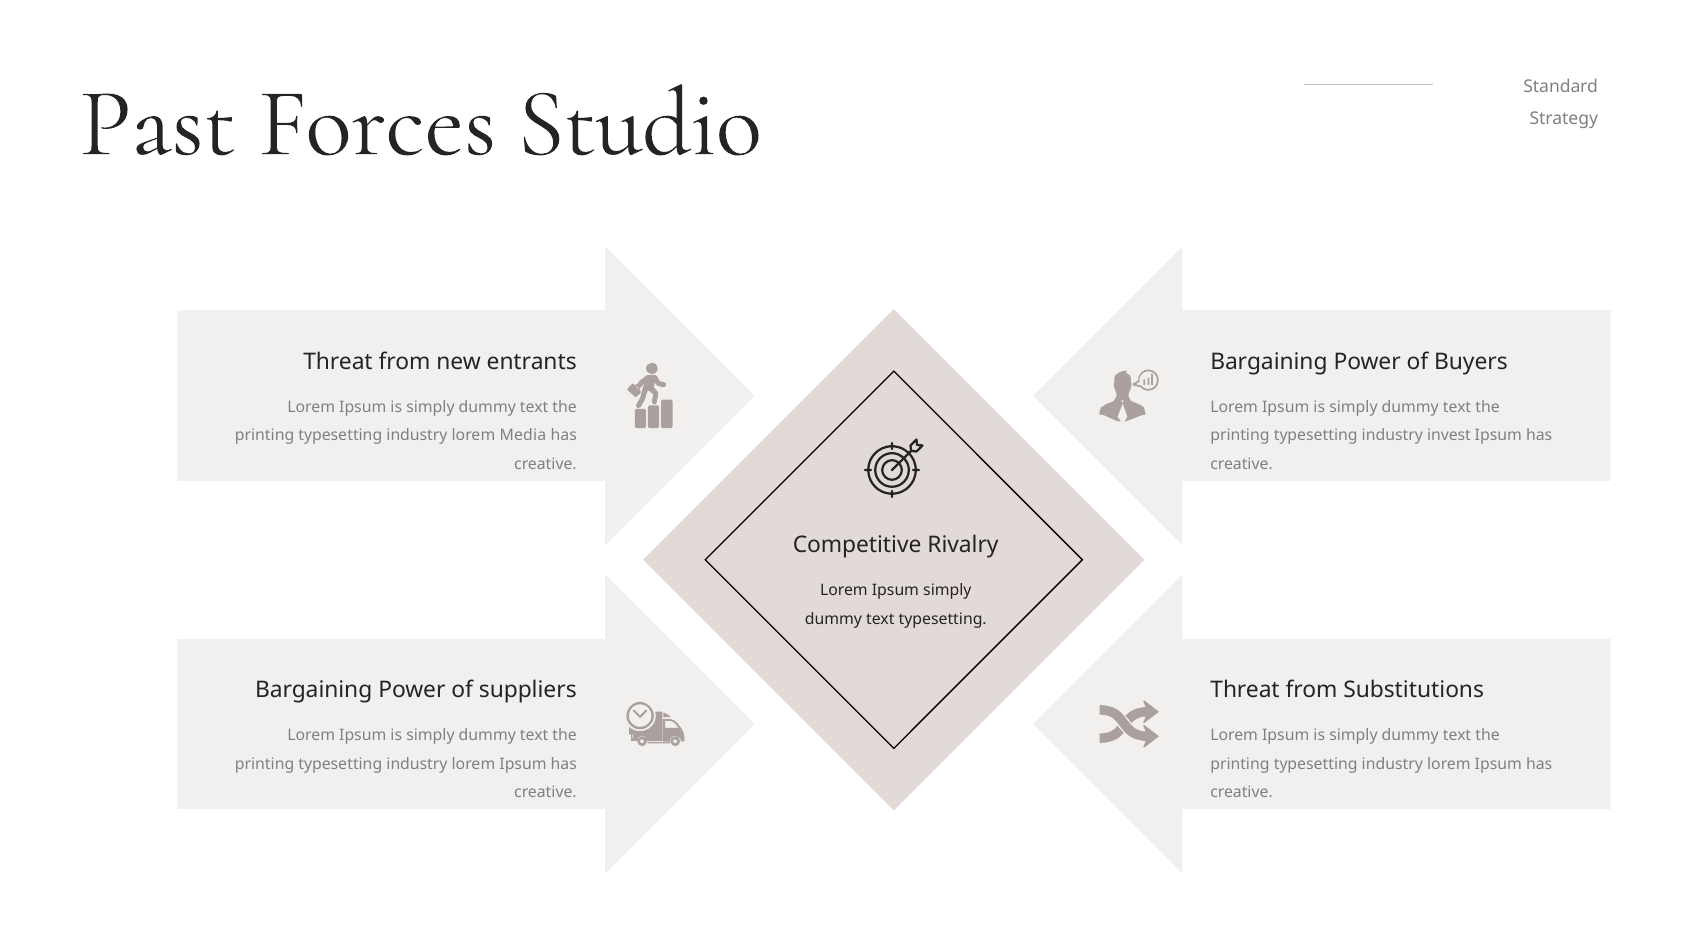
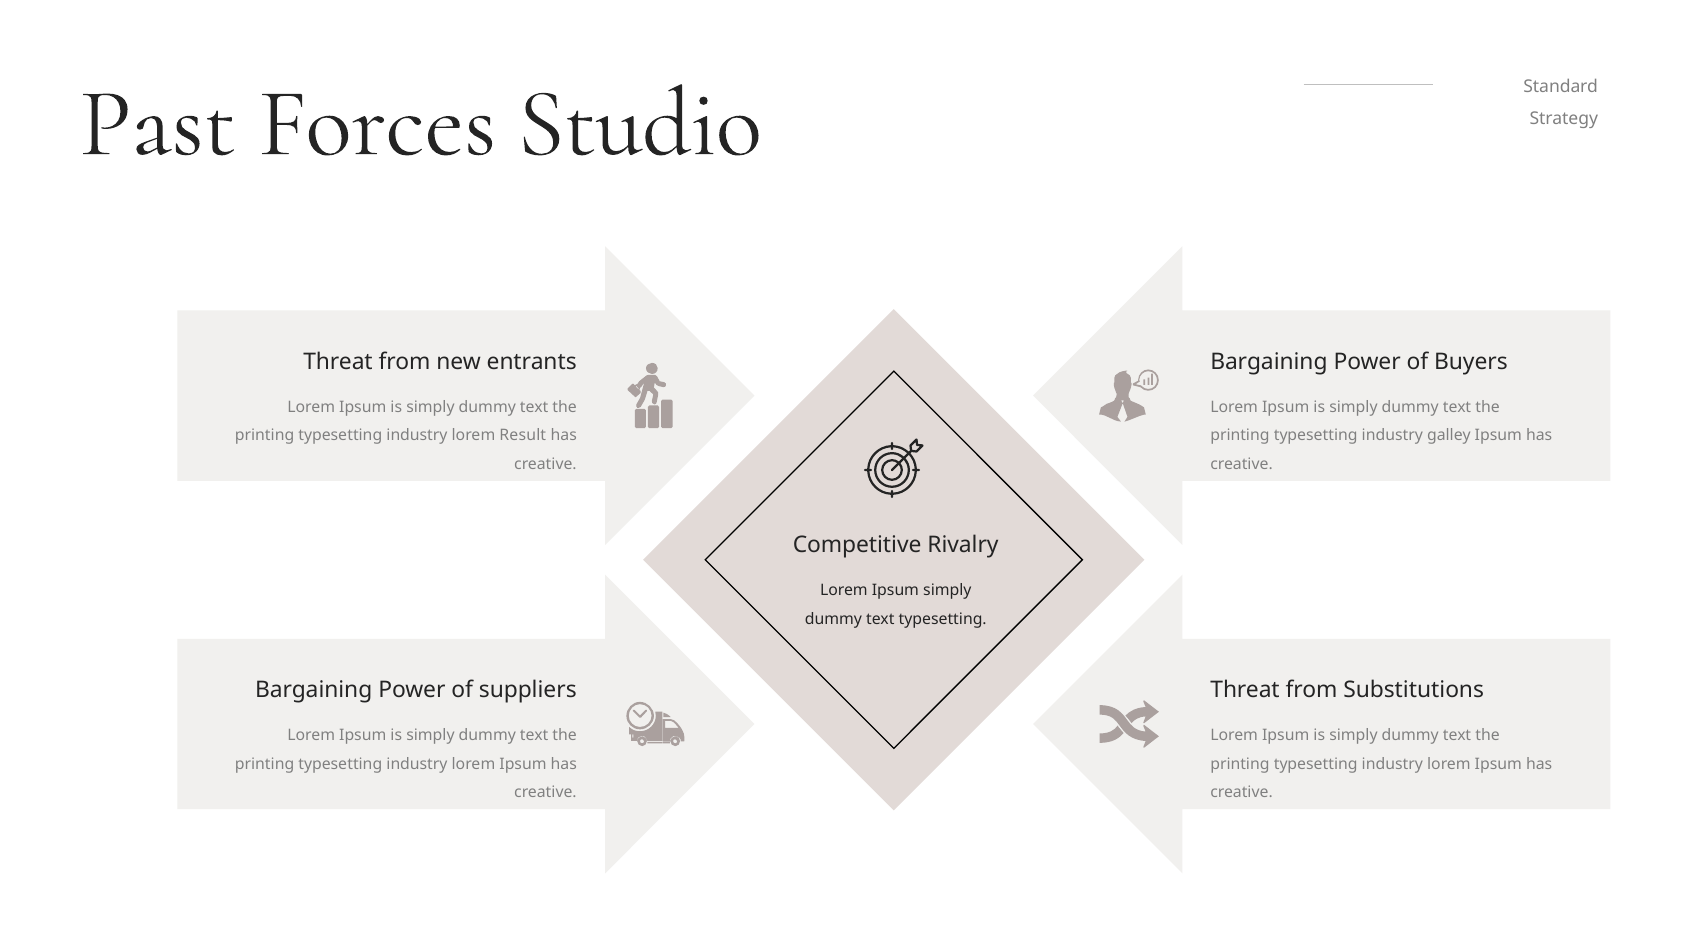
Media: Media -> Result (523, 435)
invest: invest -> galley (1449, 435)
